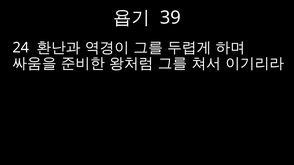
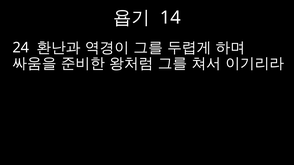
39: 39 -> 14 (170, 18)
